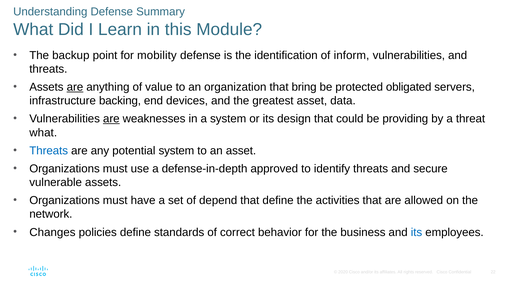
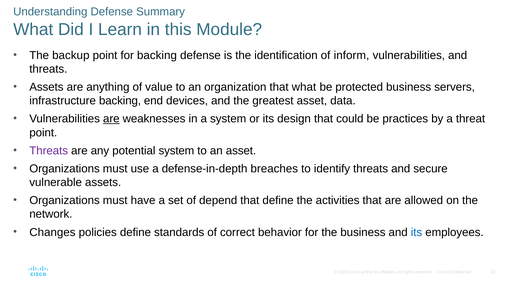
for mobility: mobility -> backing (157, 55)
are underline: present -> none (75, 87)
that bring: bring -> what (304, 87)
protected obligated: obligated -> business (409, 87)
providing: providing -> practices (405, 119)
what: what -> point (43, 132)
Threats colour: blue -> purple (49, 150)
approved: approved -> breaches (274, 169)
